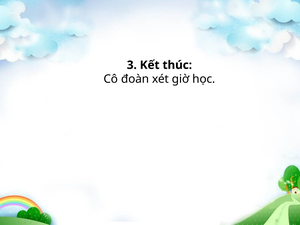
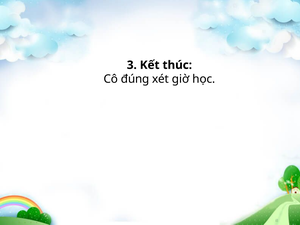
đoàn: đoàn -> đúng (135, 79)
